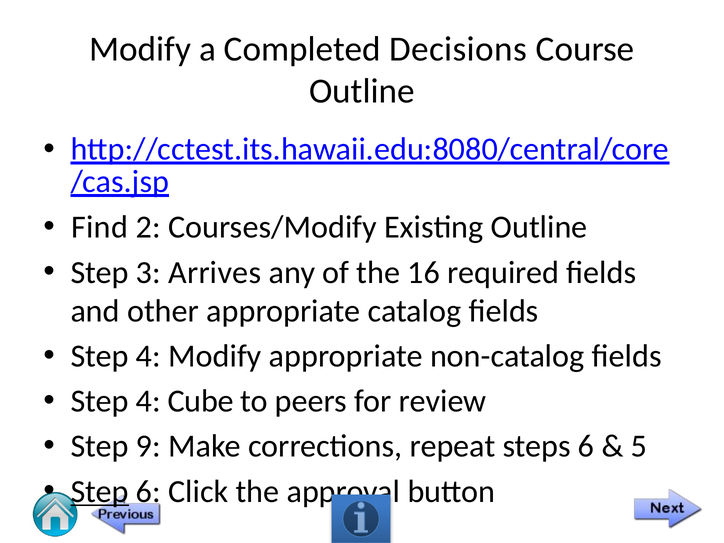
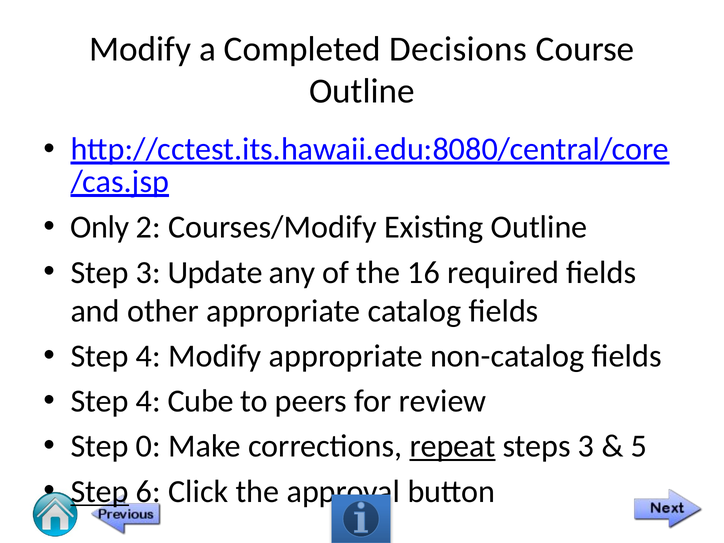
Find: Find -> Only (100, 227)
Arrives: Arrives -> Update (215, 272)
9: 9 -> 0 (148, 446)
repeat underline: none -> present (453, 446)
steps 6: 6 -> 3 (586, 446)
